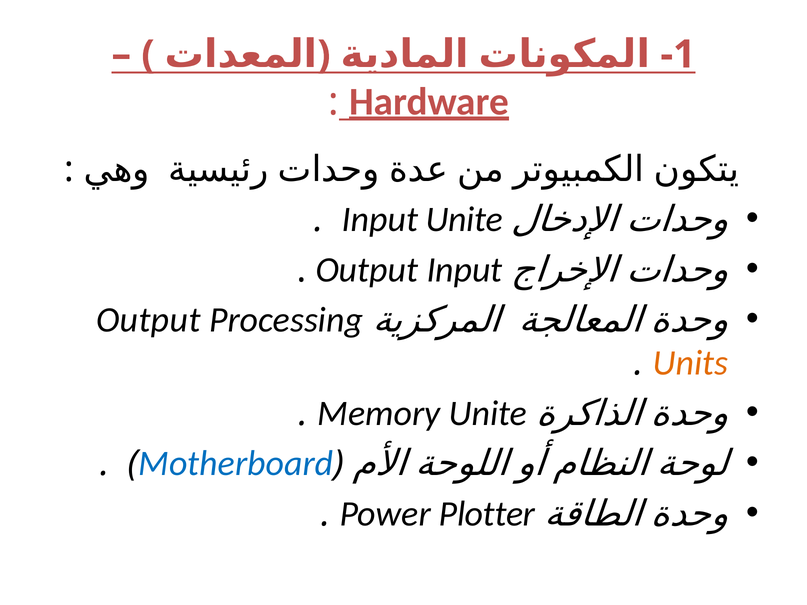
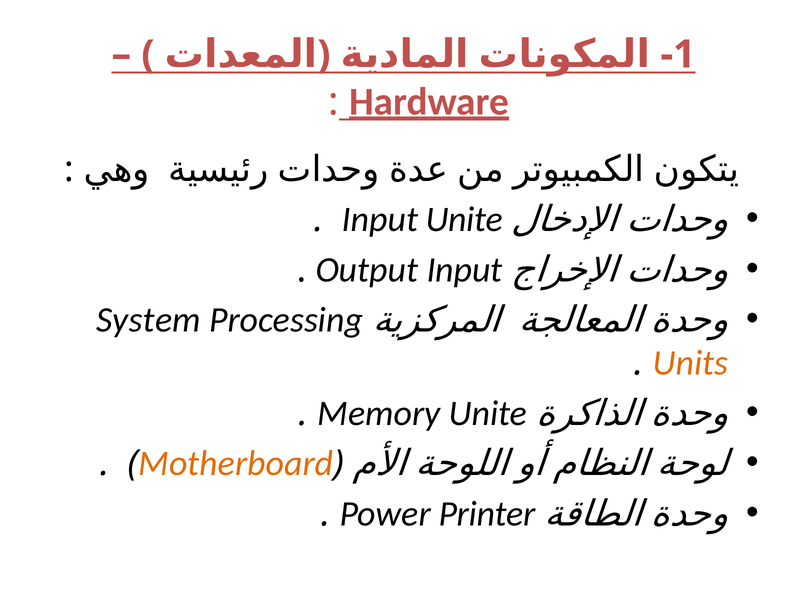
Output: Output -> System (148, 320)
Motherboard colour: blue -> orange (236, 464)
Plotter: Plotter -> Printer (487, 514)
